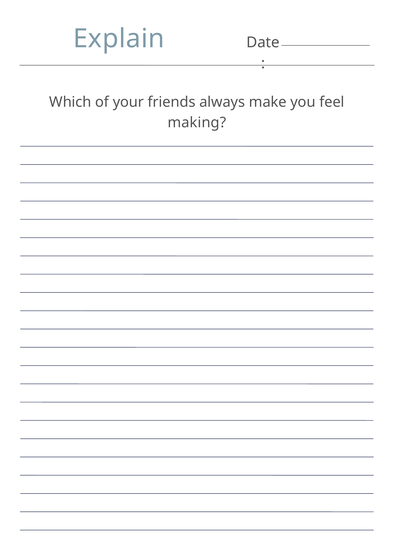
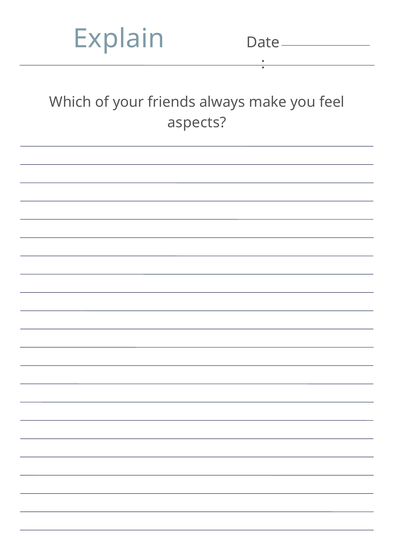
making: making -> aspects (197, 123)
